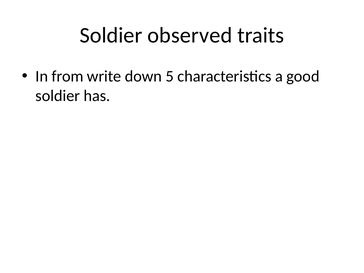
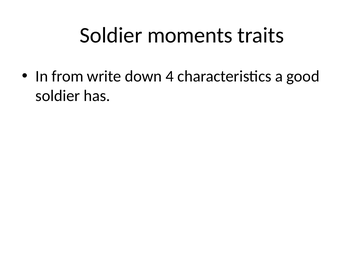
observed: observed -> moments (190, 35)
5: 5 -> 4 (170, 76)
